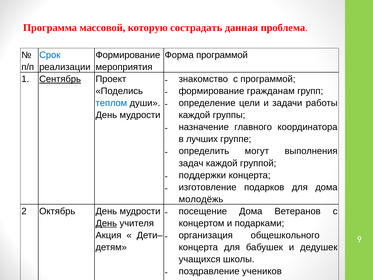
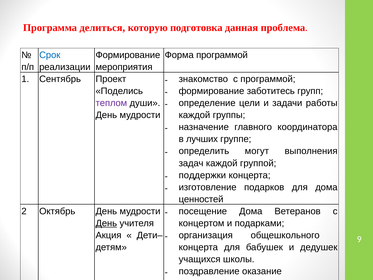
массовой: массовой -> делиться (102, 28)
сострадать: сострадать -> подготовка (196, 28)
Сентябрь underline: present -> none (60, 79)
гражданам: гражданам -> заботитесь (271, 91)
теплом colour: blue -> purple (111, 103)
молодёжь: молодёжь -> ценностей (201, 199)
учеников: учеников -> оказание (262, 271)
